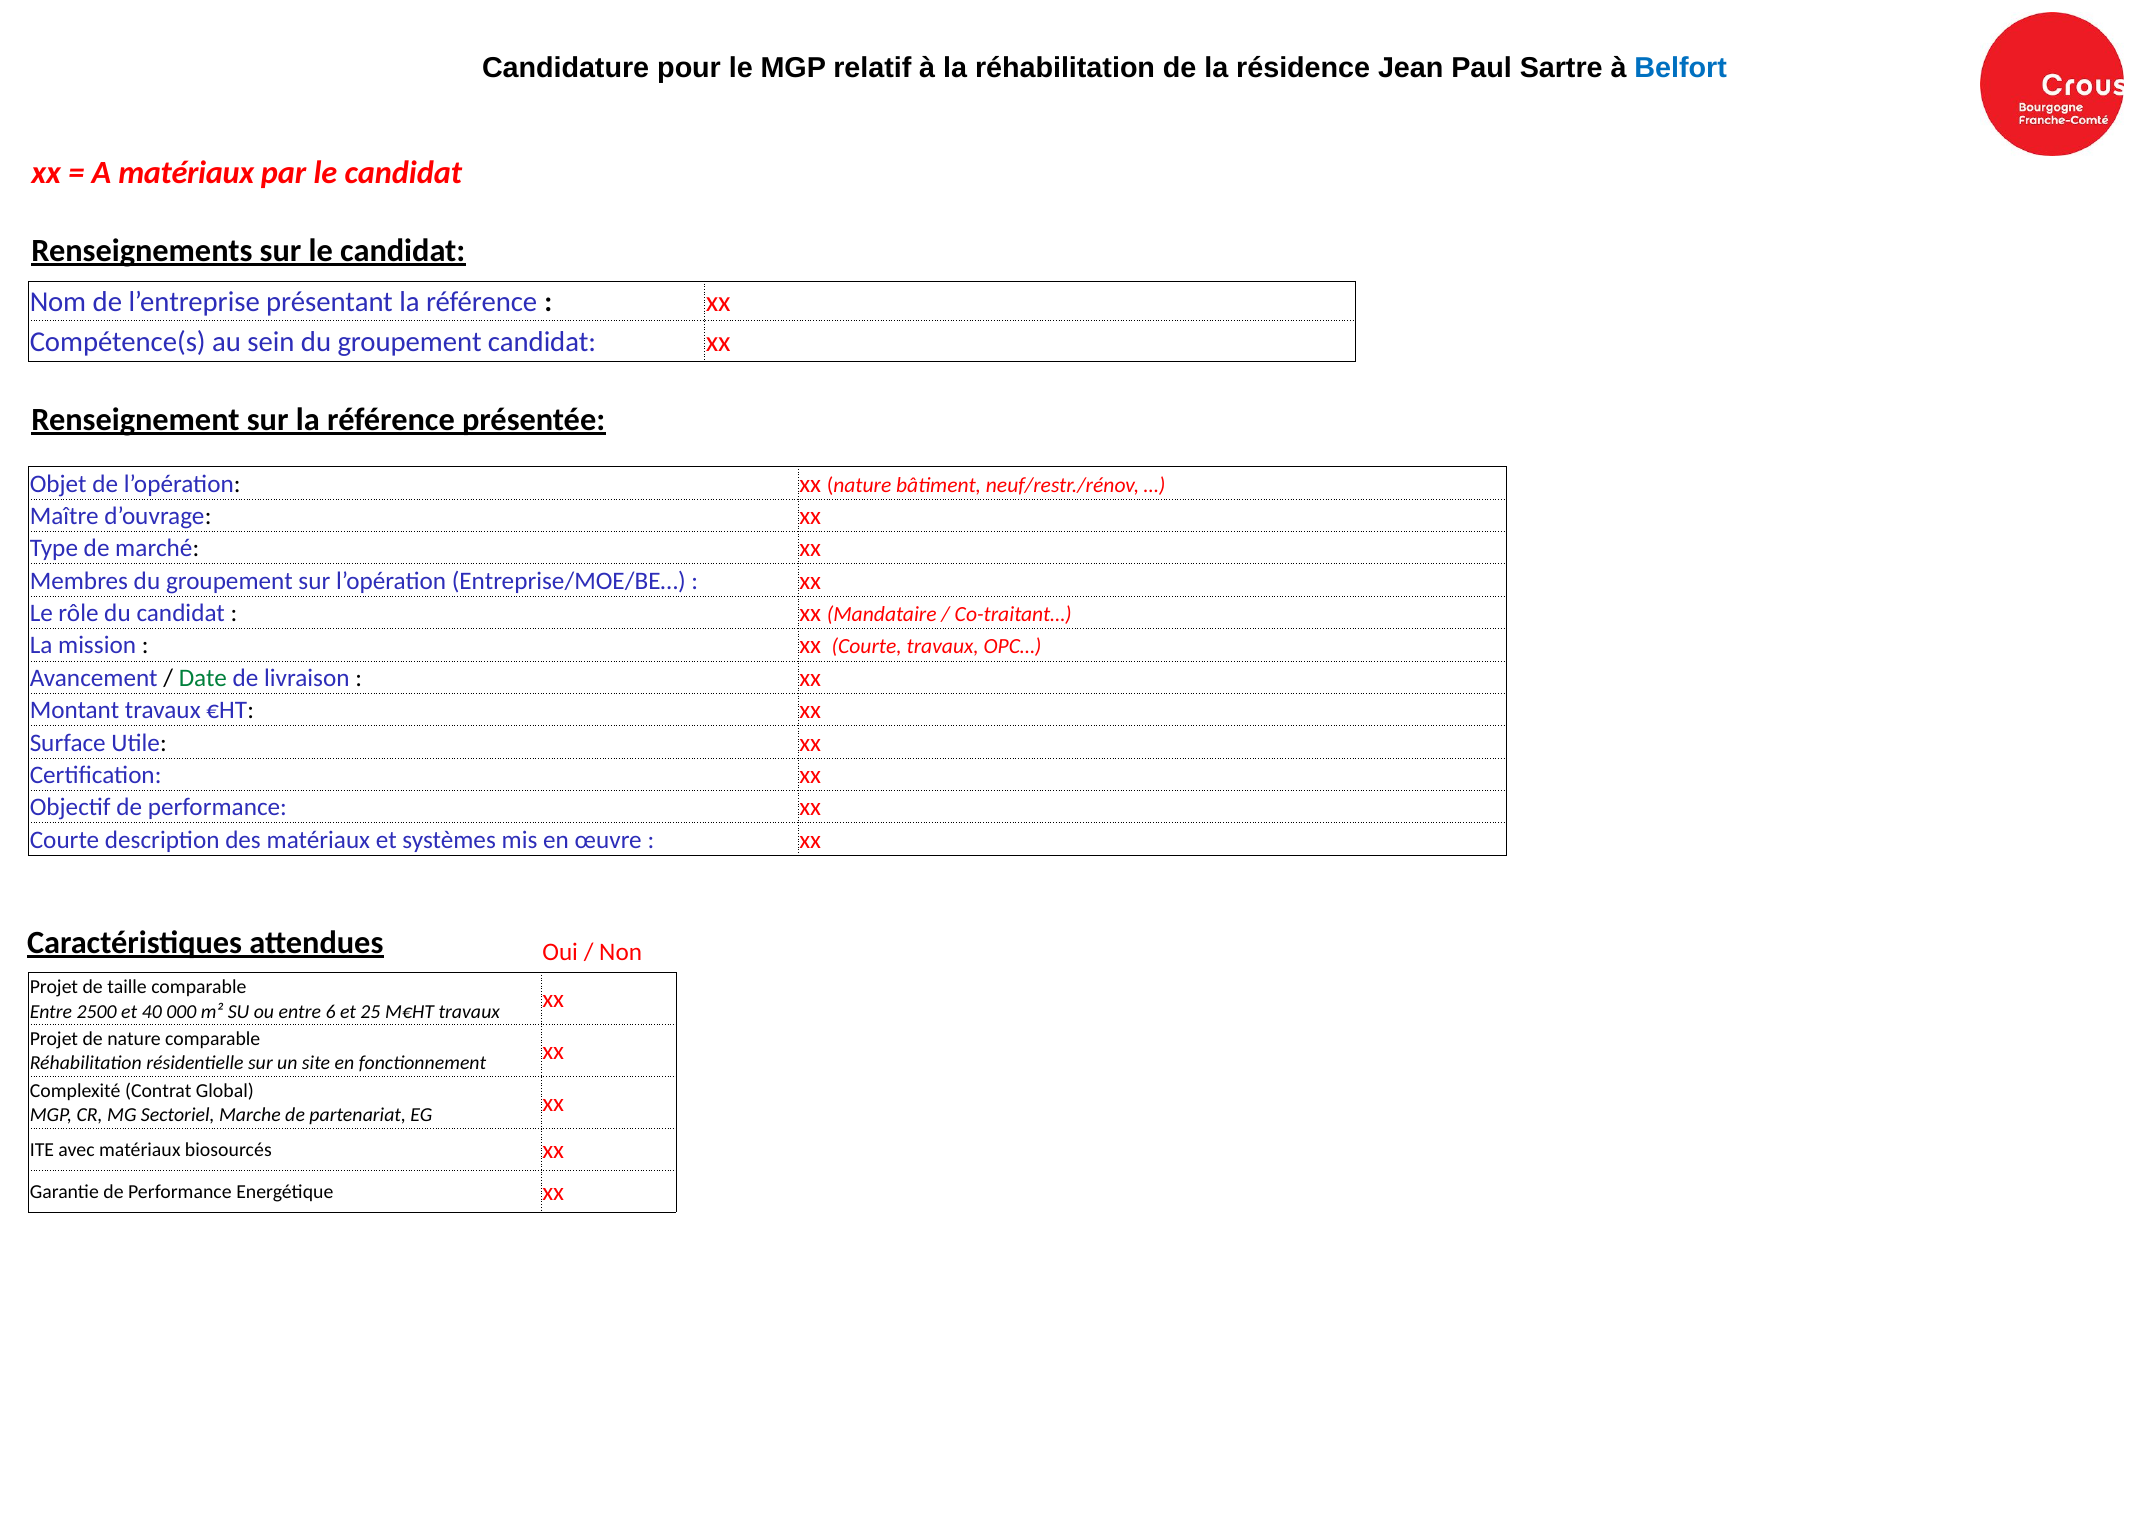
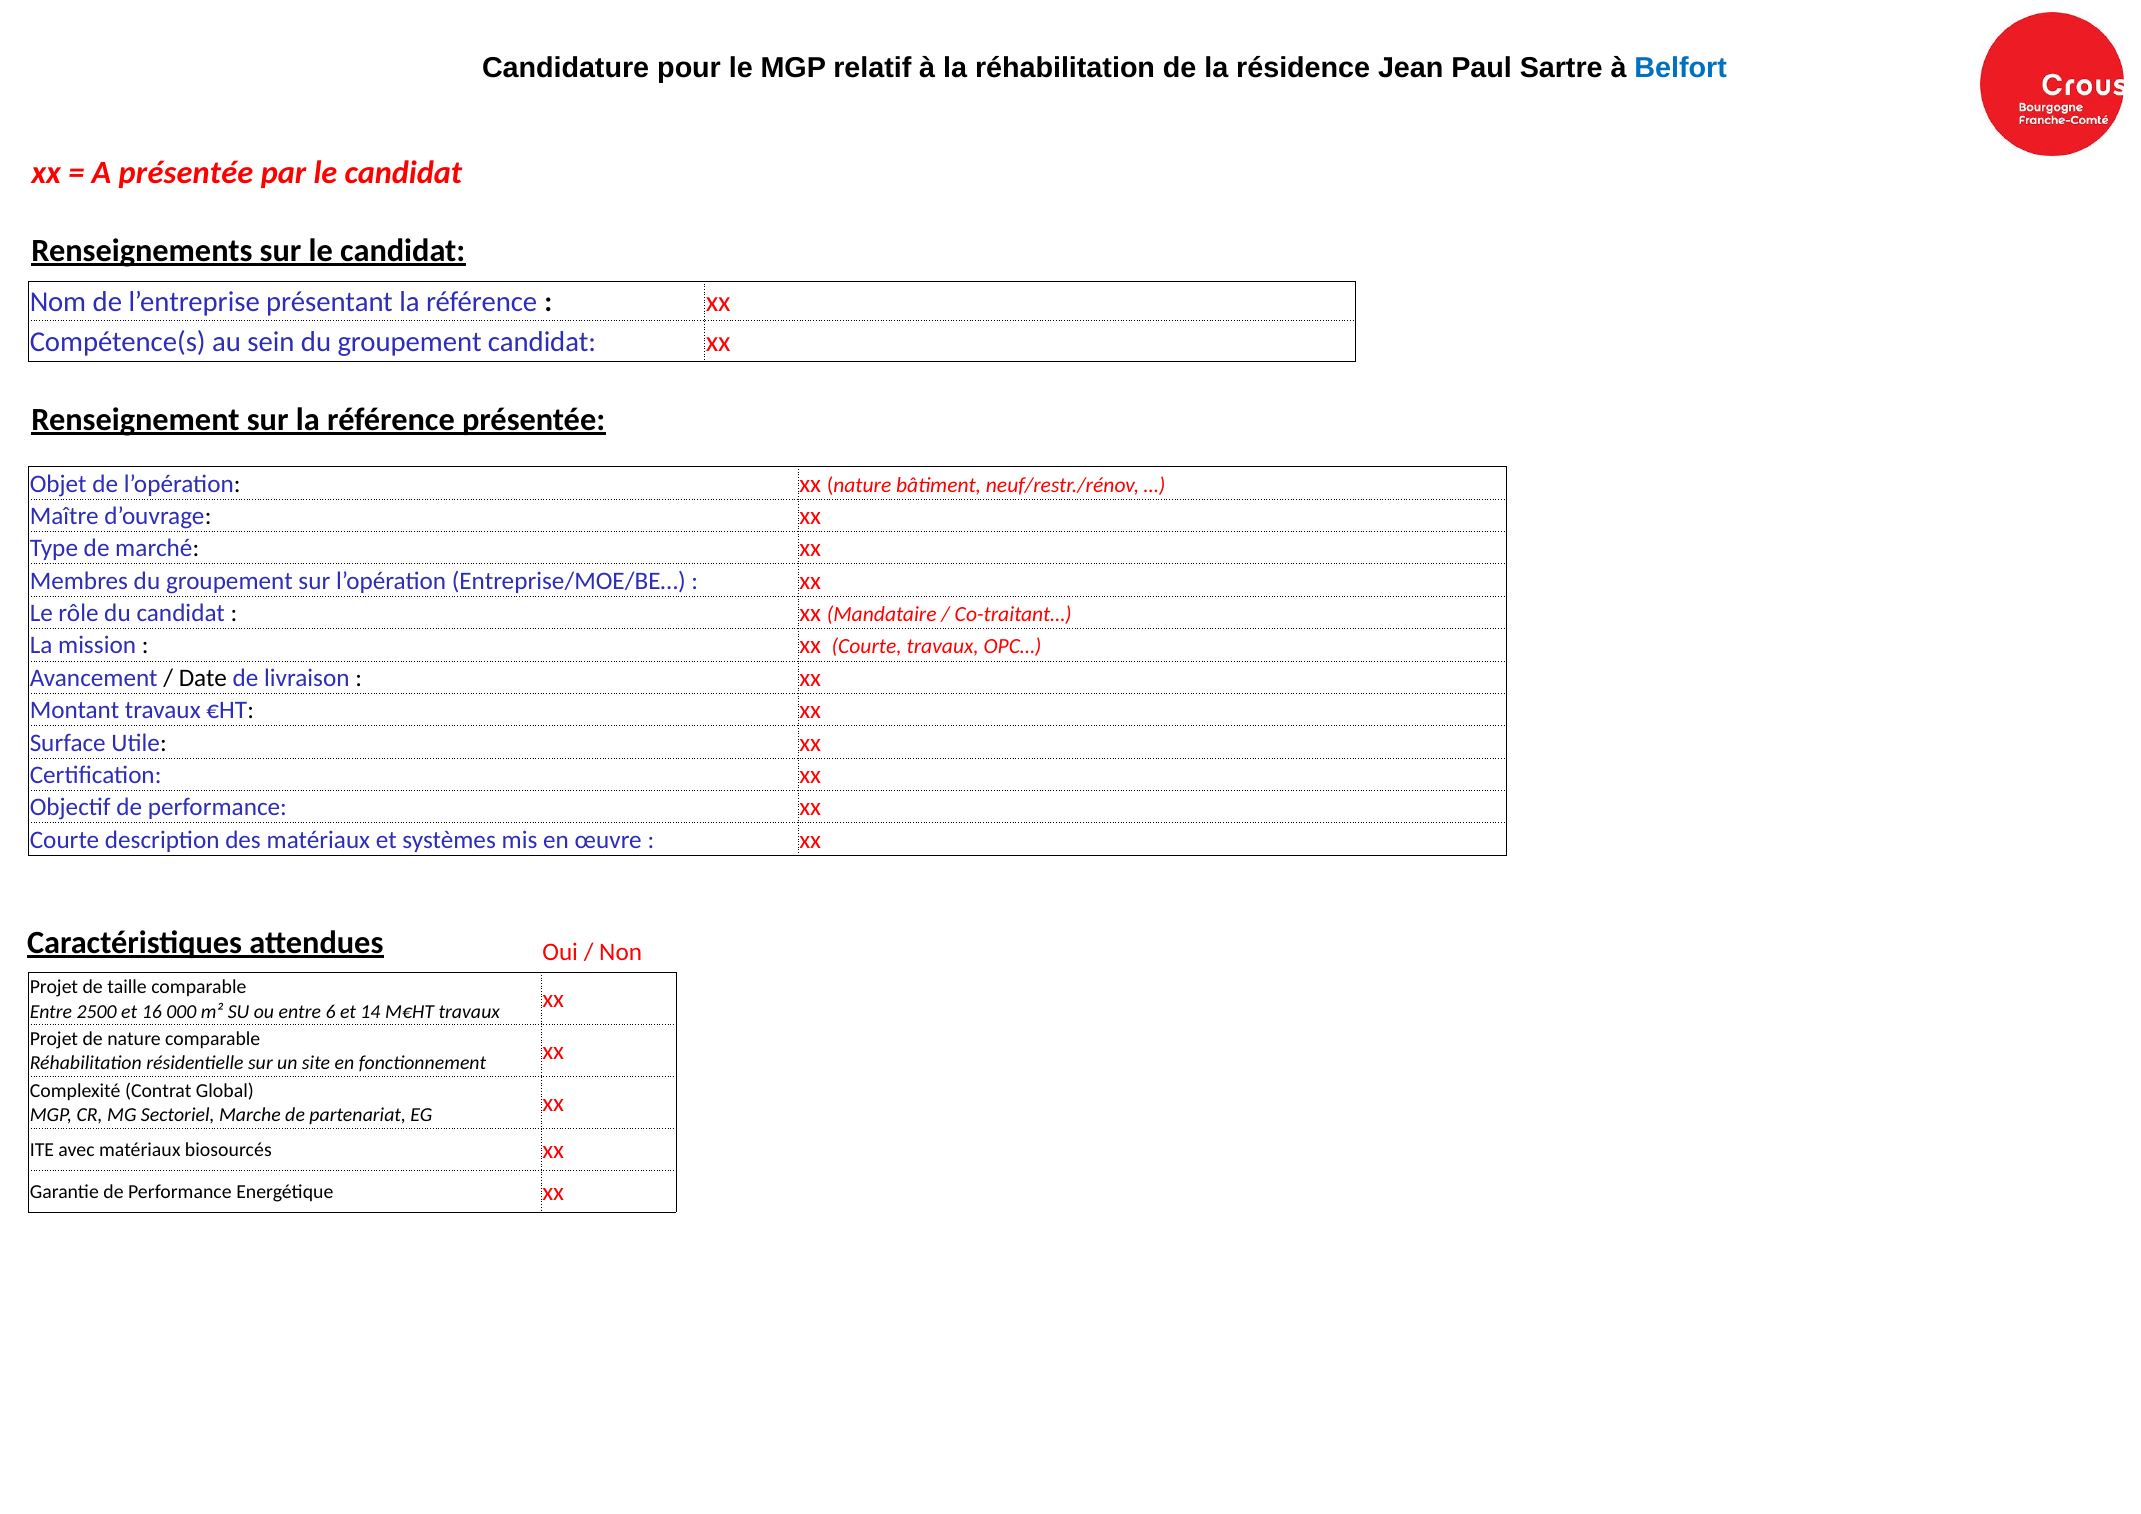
A matériaux: matériaux -> présentée (186, 173)
Date colour: green -> black (203, 678)
40: 40 -> 16 (152, 1011)
25: 25 -> 14 (370, 1011)
